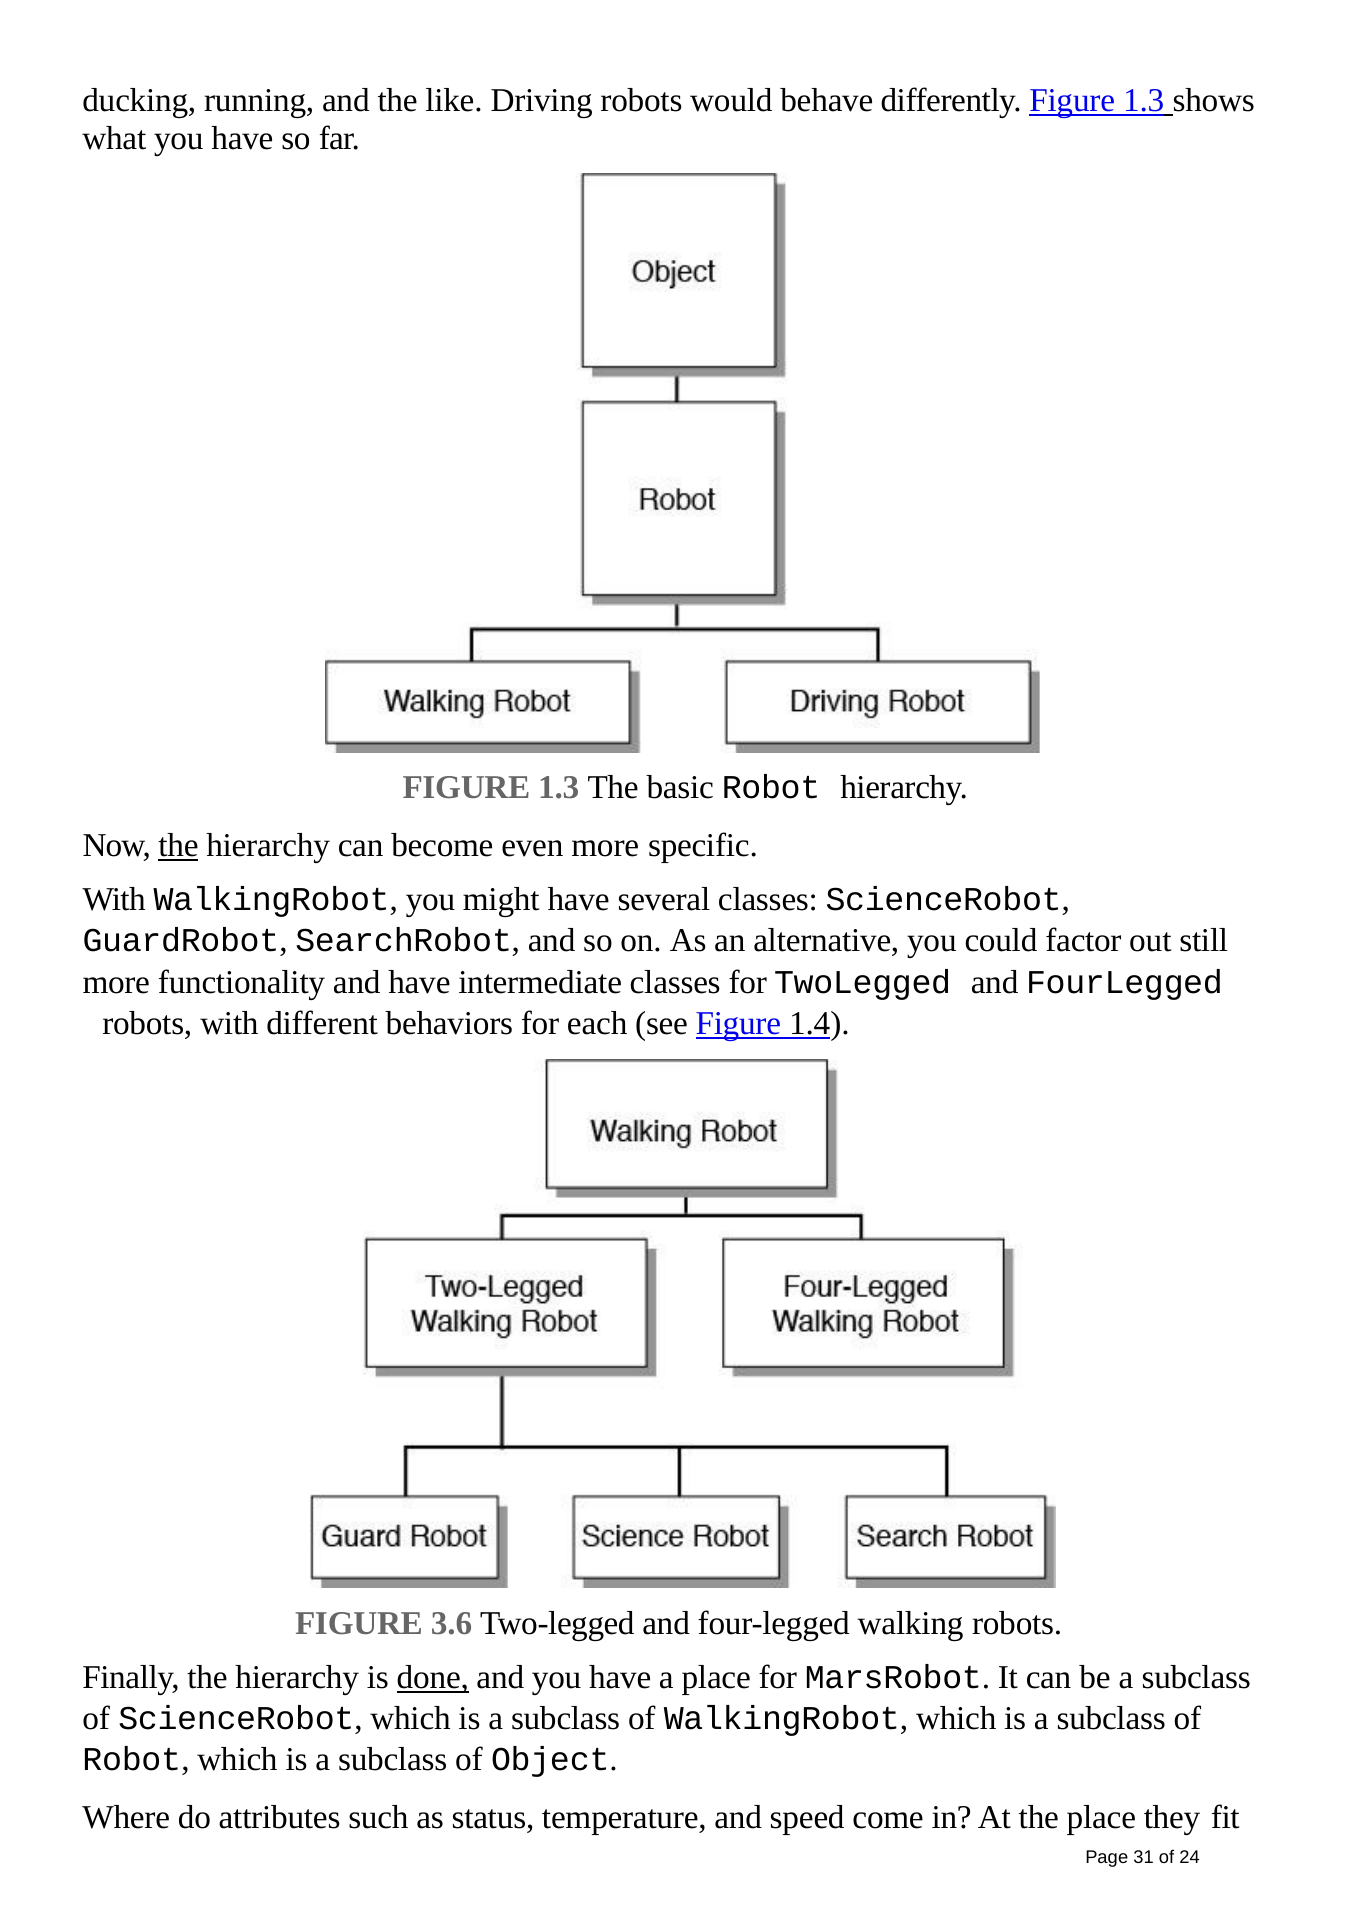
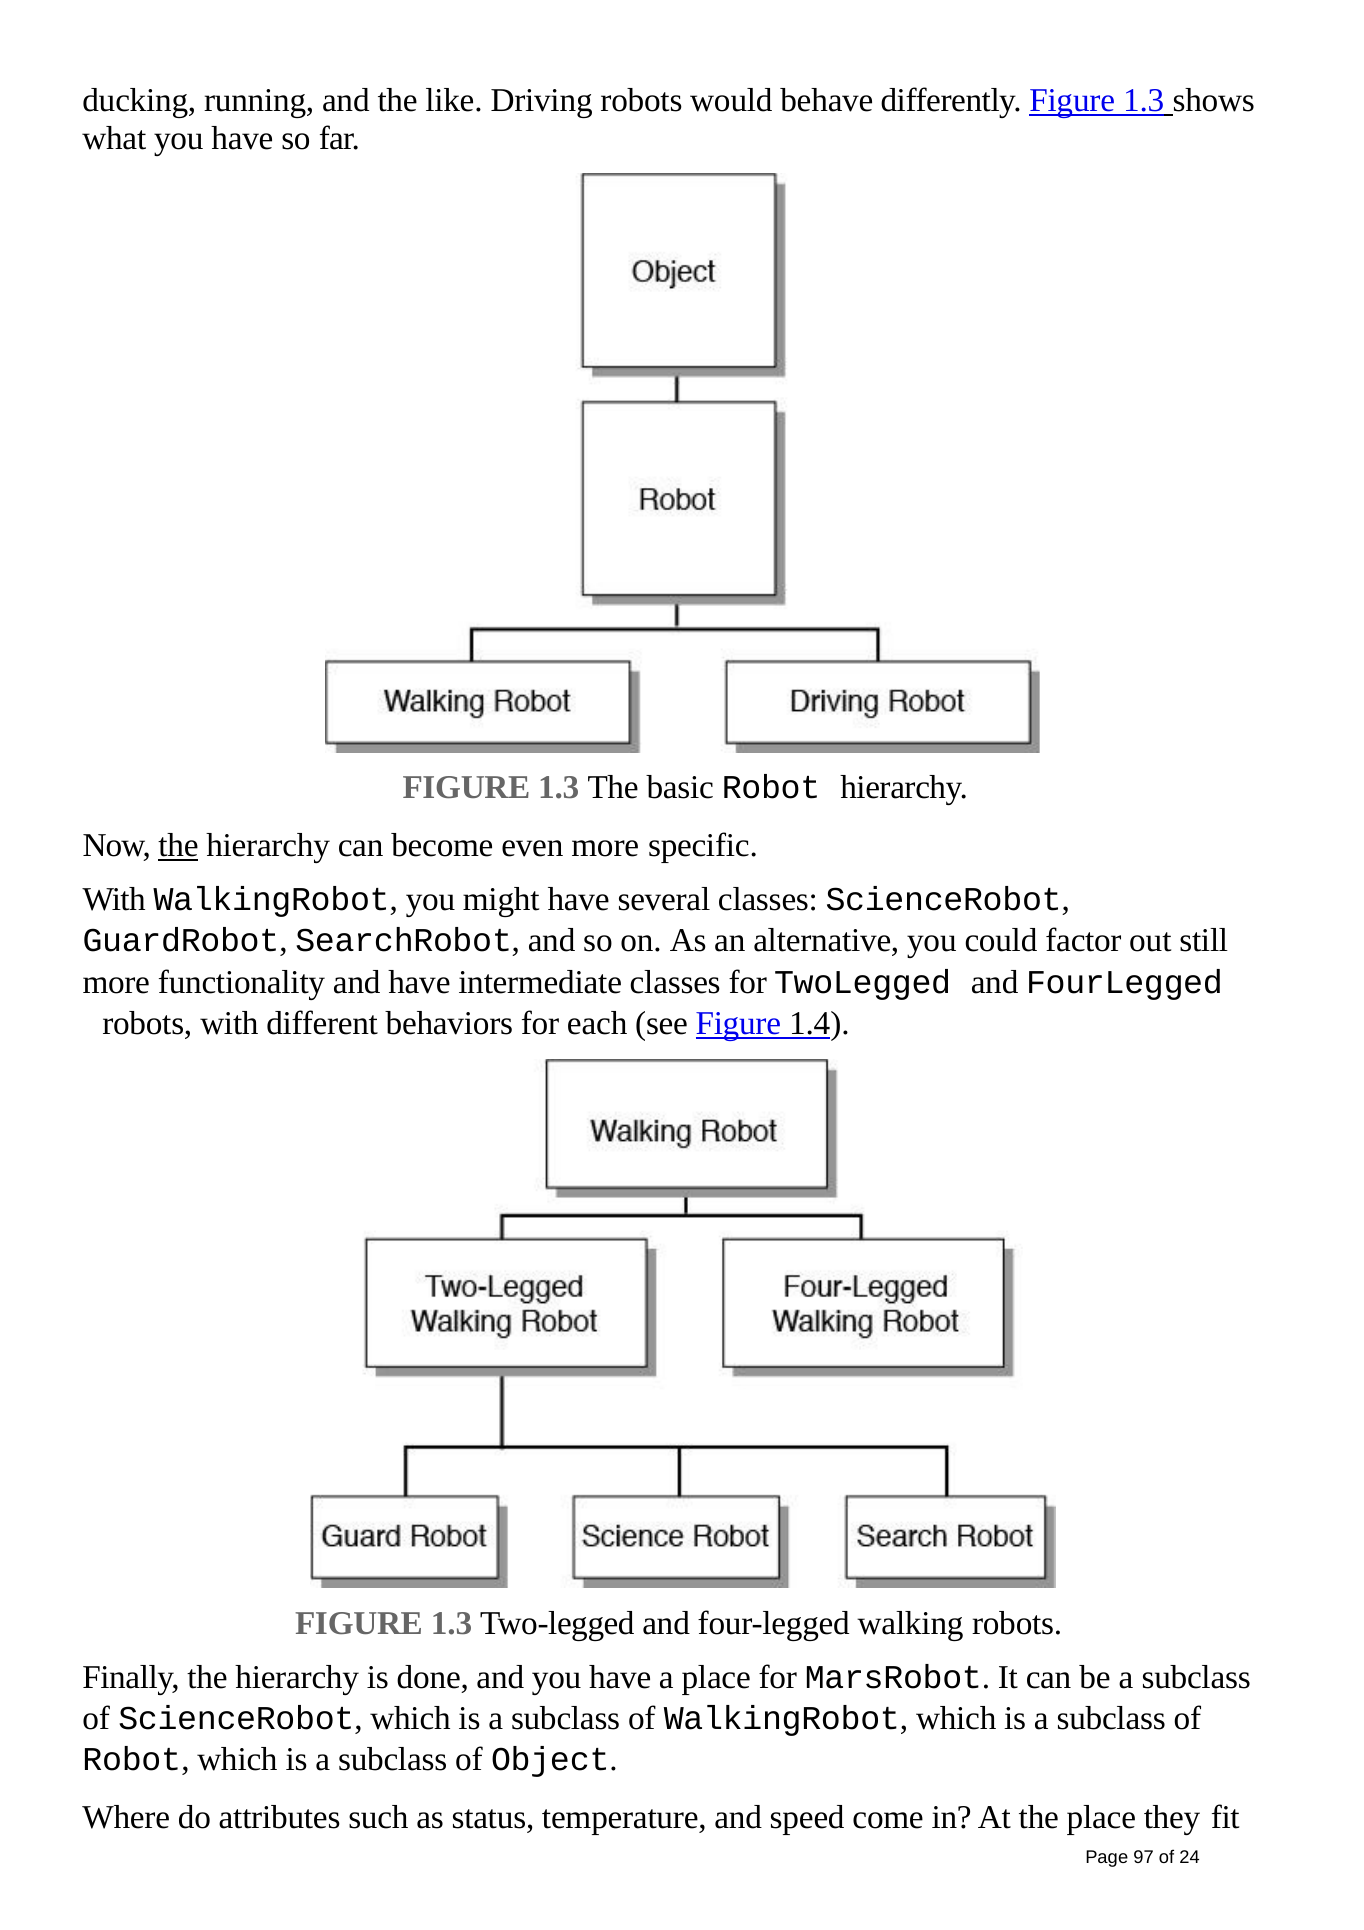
3.6: 3.6 -> 1.3 (451, 1623)
done underline: present -> none (433, 1678)
31: 31 -> 97 (1144, 1858)
